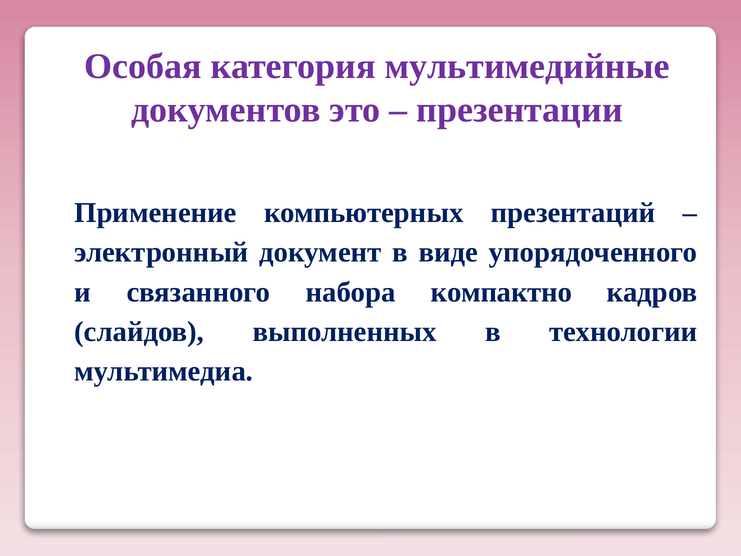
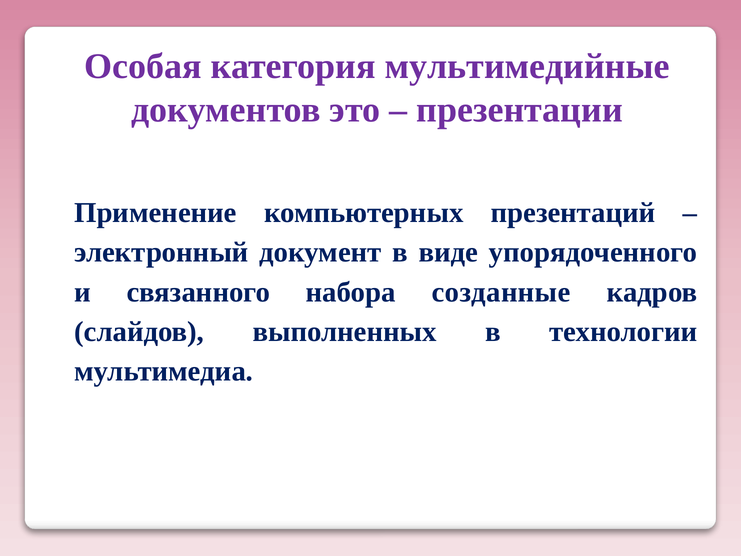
компактно: компактно -> созданные (501, 292)
